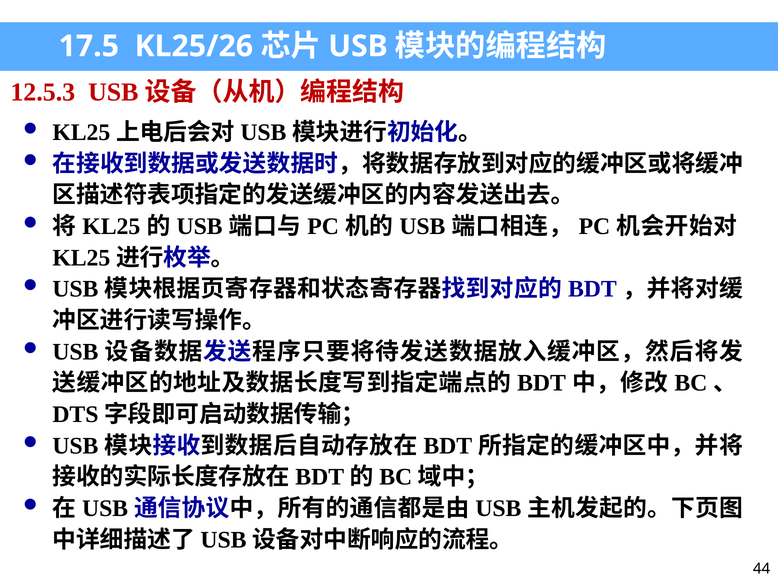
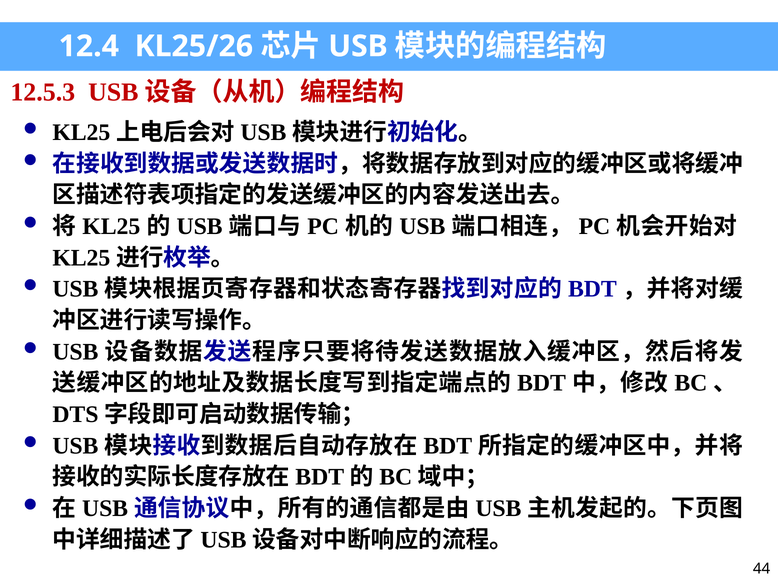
17.5: 17.5 -> 12.4 (89, 46)
